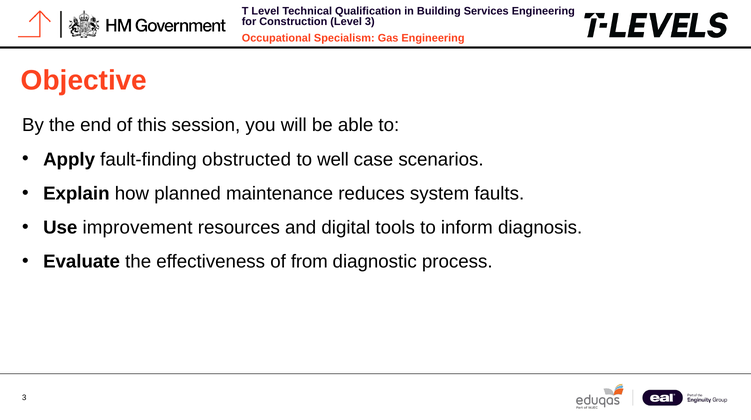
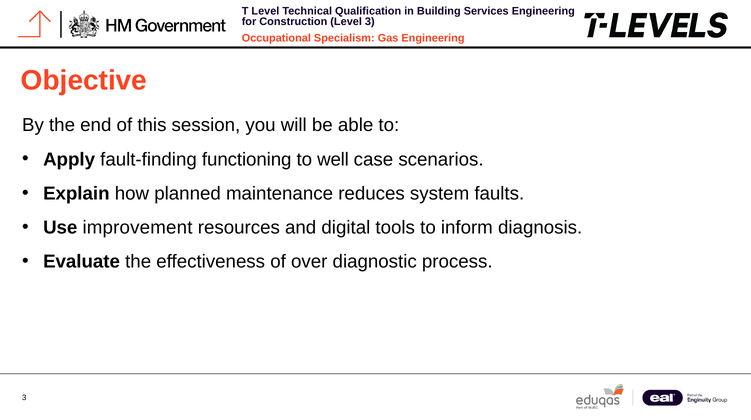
obstructed: obstructed -> functioning (247, 159)
from: from -> over (309, 261)
